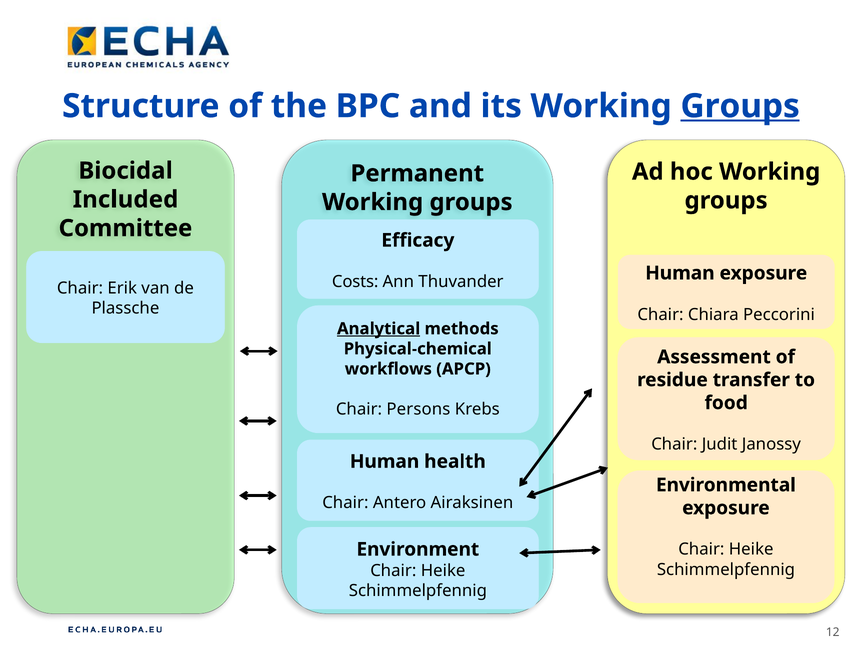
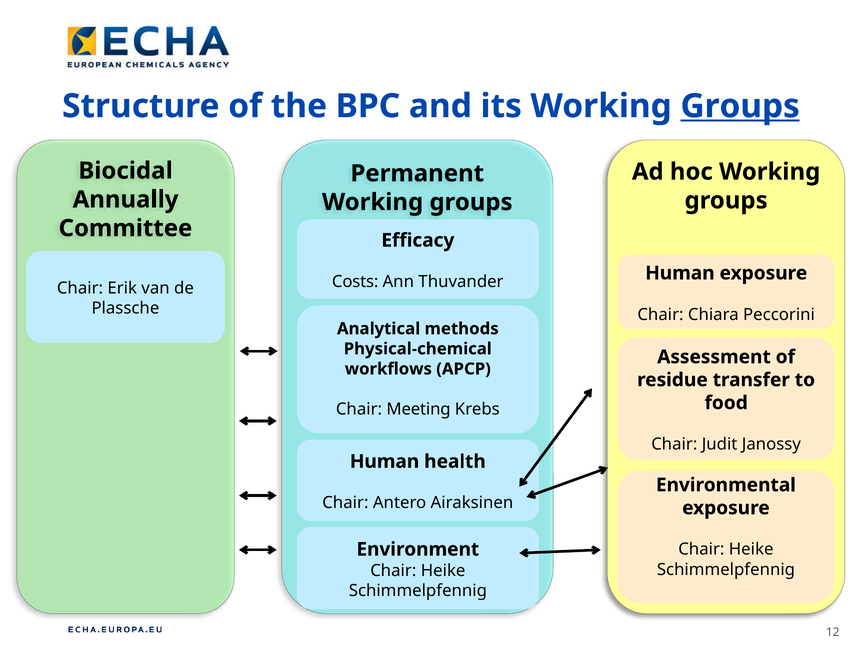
Included: Included -> Annually (126, 200)
Analytical underline: present -> none (379, 329)
Persons: Persons -> Meeting (419, 409)
